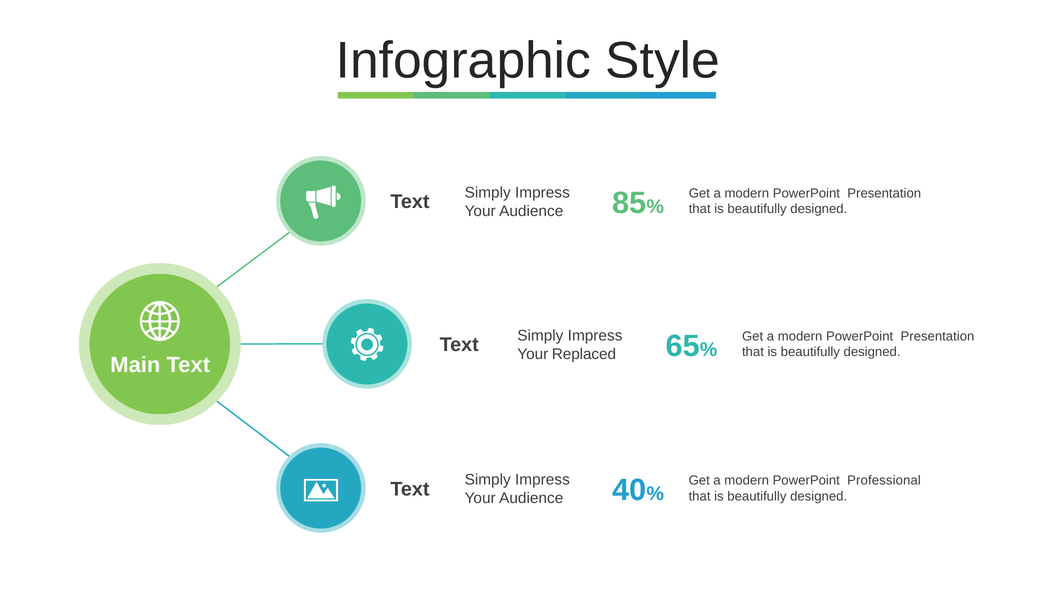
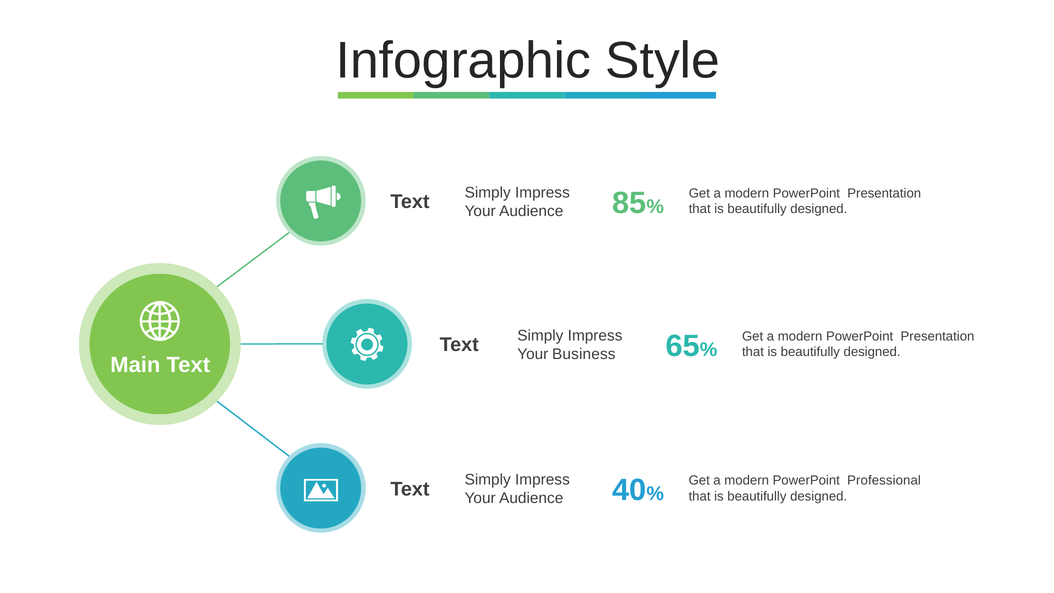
Replaced: Replaced -> Business (584, 354)
